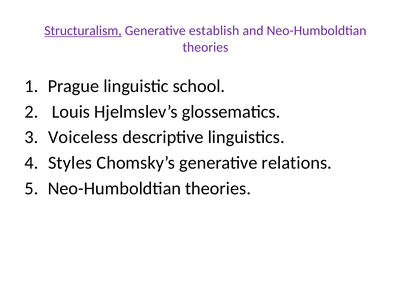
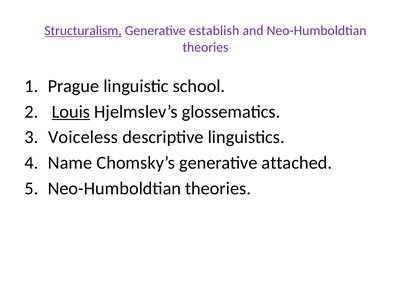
Louis underline: none -> present (71, 112)
Styles: Styles -> Name (70, 163)
relations: relations -> attached (297, 163)
